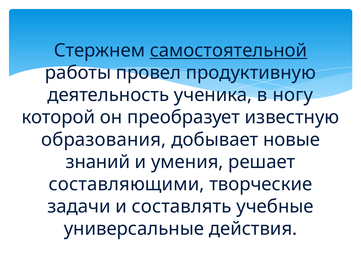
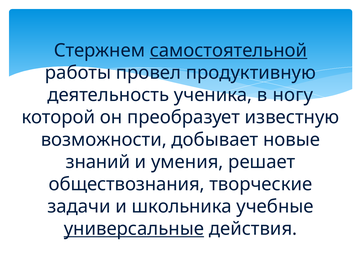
образования: образования -> возможности (104, 140)
составляющими: составляющими -> обществознания (127, 184)
составлять: составлять -> школьника (182, 206)
универсальные underline: none -> present (134, 229)
